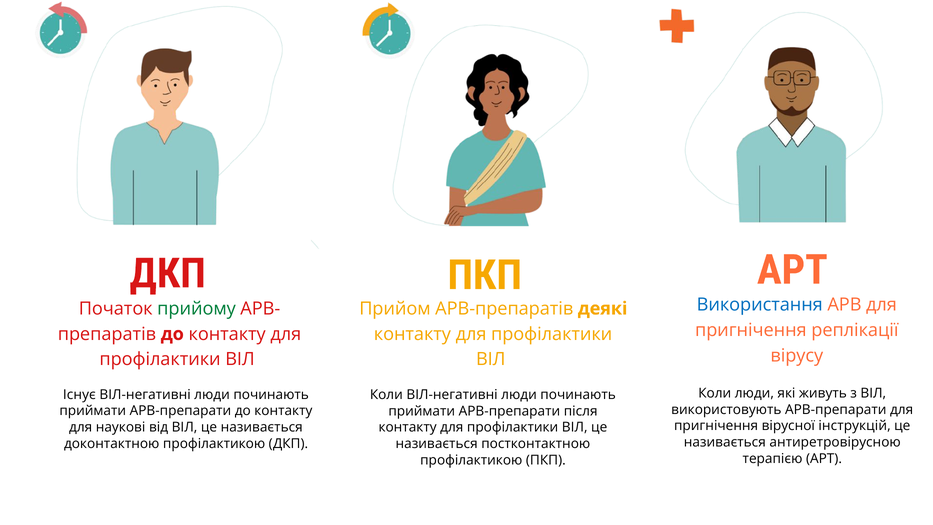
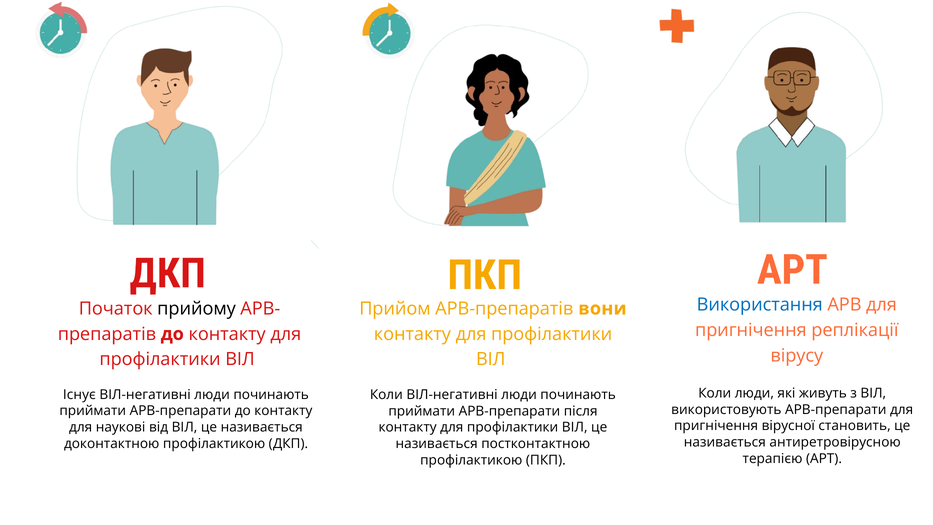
прийому colour: green -> black (196, 308)
деякі: деякі -> вони (602, 308)
інструкцій: інструкцій -> становить (855, 426)
